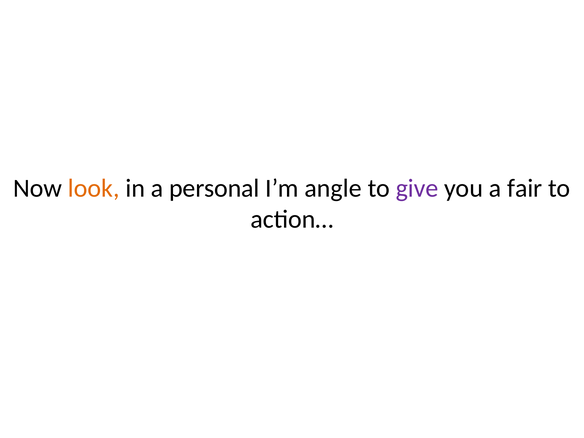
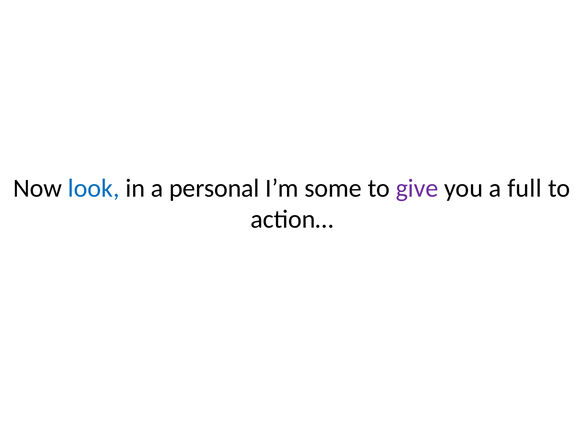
look colour: orange -> blue (94, 188)
angle: angle -> some (333, 188)
fair: fair -> full (525, 188)
